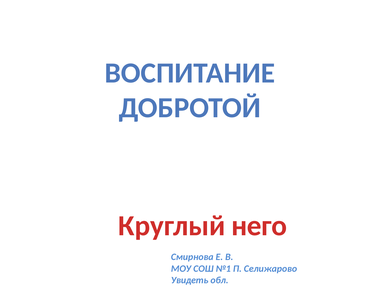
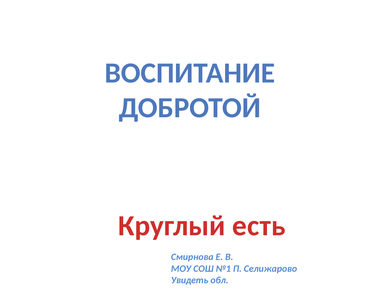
него: него -> есть (259, 226)
